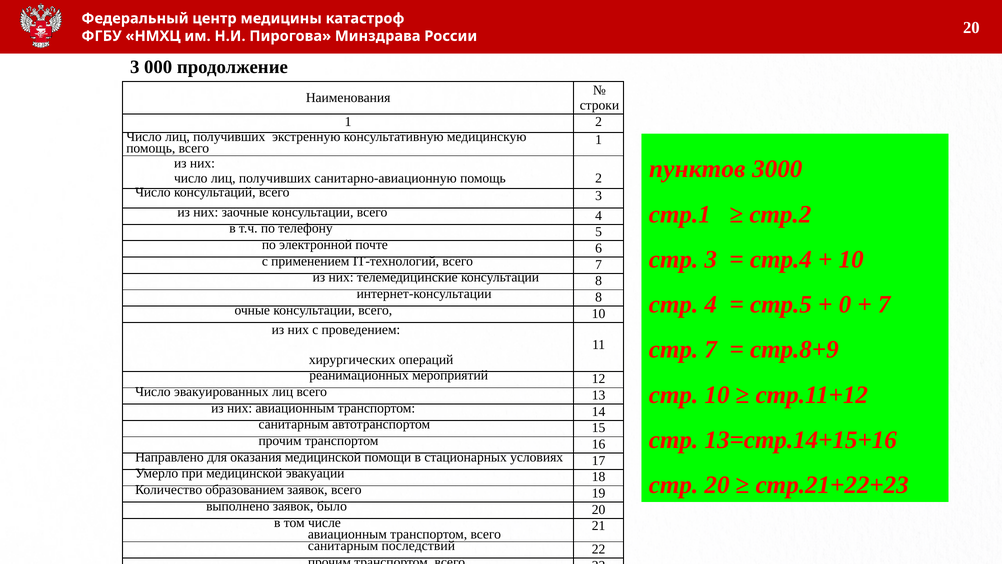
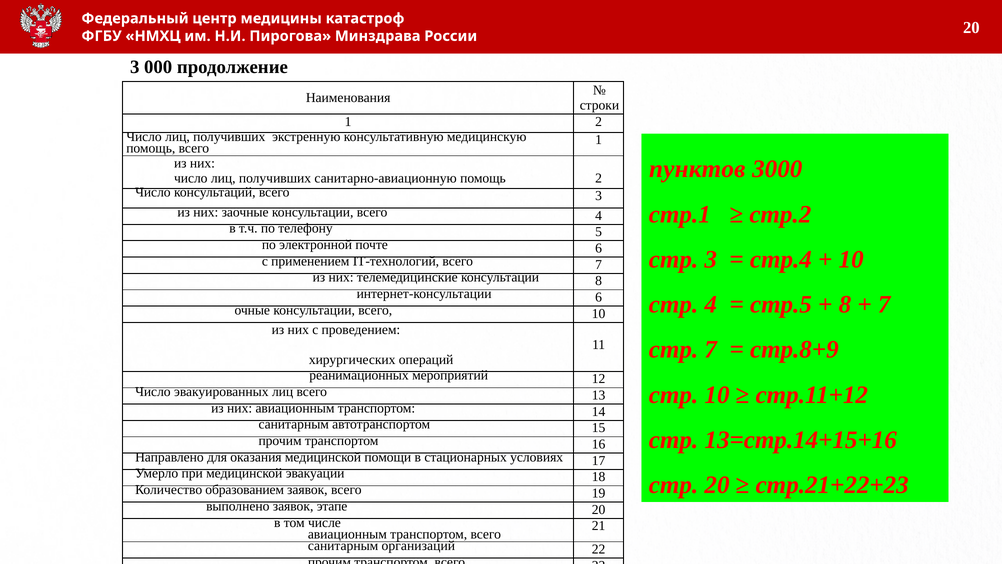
интернет-консультации 8: 8 -> 6 (599, 297)
0: 0 -> 8 (845, 304)
было: было -> этапе (332, 506)
последствий: последствий -> организаций (418, 545)
